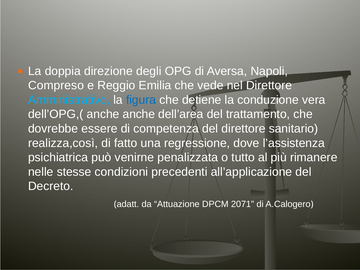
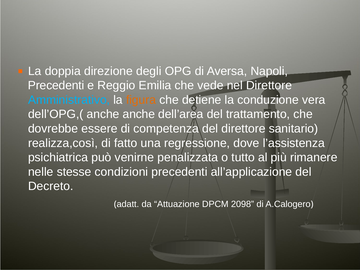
Compreso: Compreso -> Precedenti (56, 85)
figura colour: blue -> orange (141, 100)
2071: 2071 -> 2098 (243, 204)
